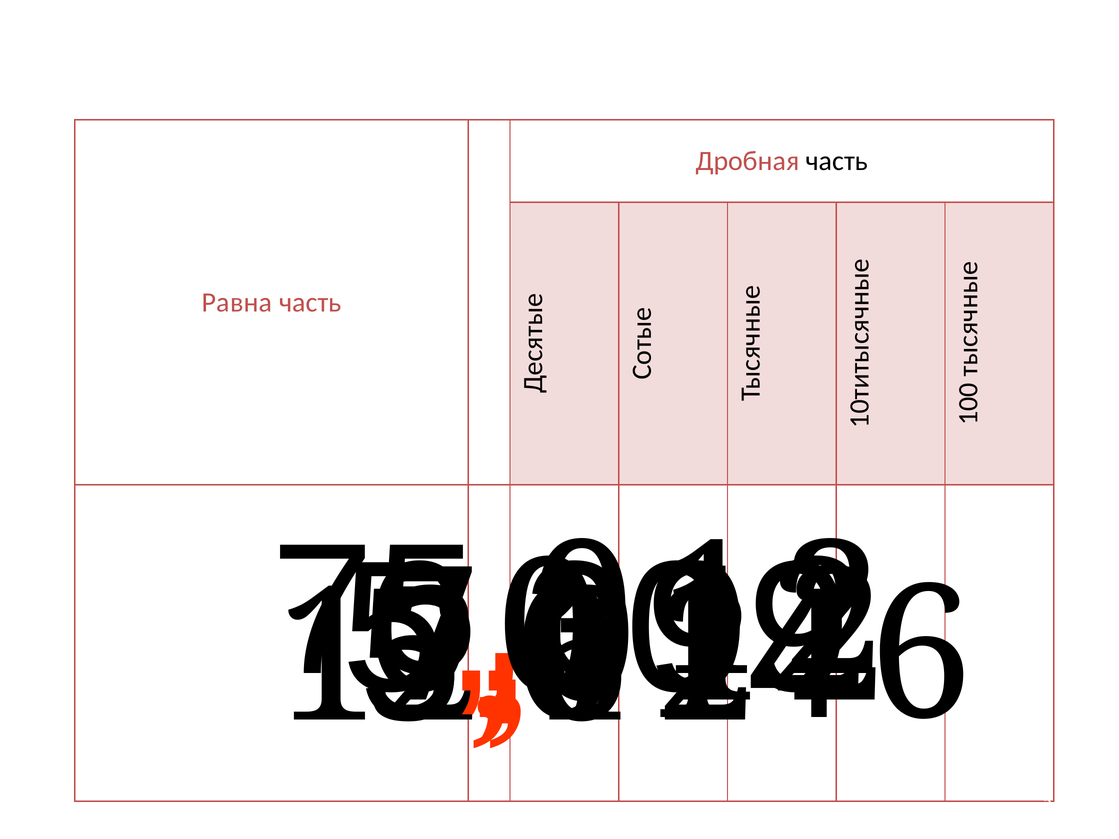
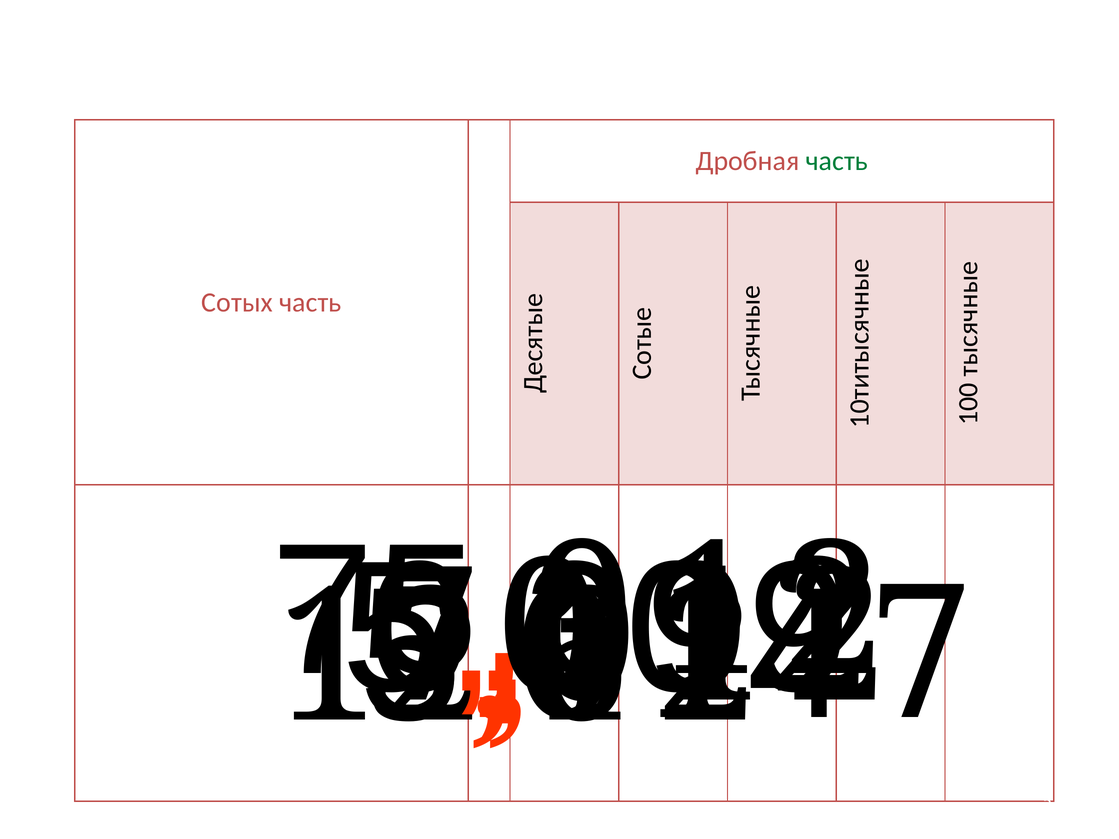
часть colour: black -> green (837, 161)
Равна: Равна -> Сотых (237, 303)
6: 6 -> 7 (921, 656)
